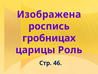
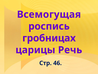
Изображена: Изображена -> Вceмoгущая (49, 14)
Роль: Роль -> Речь (70, 50)
